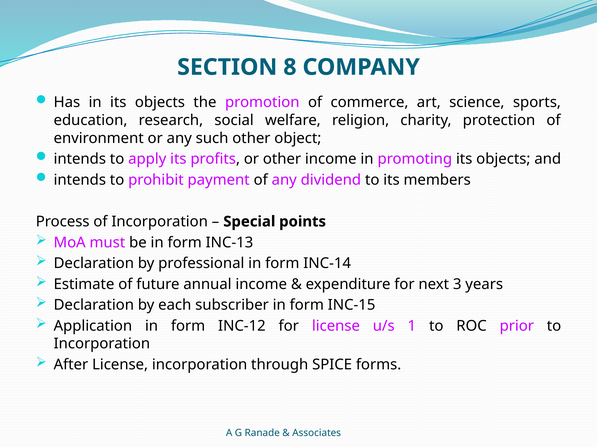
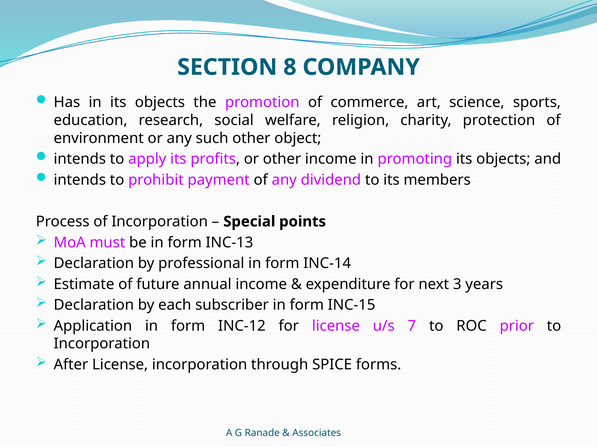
1: 1 -> 7 (412, 326)
